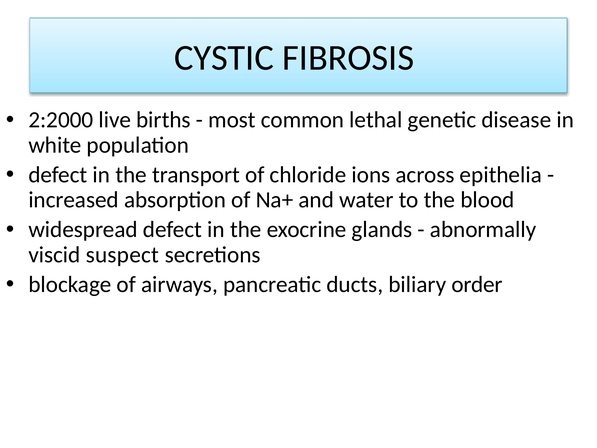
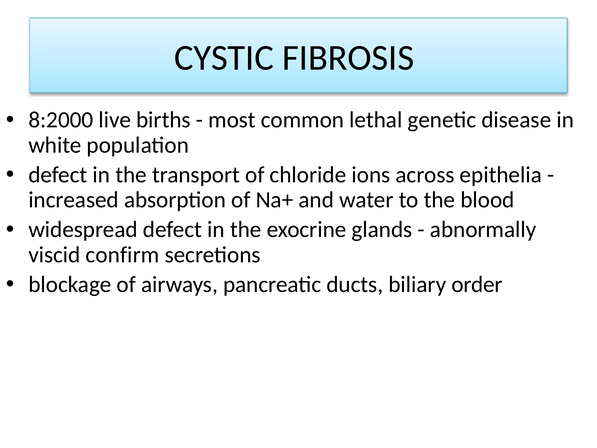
2:2000: 2:2000 -> 8:2000 (61, 120)
suspect: suspect -> confirm (123, 255)
